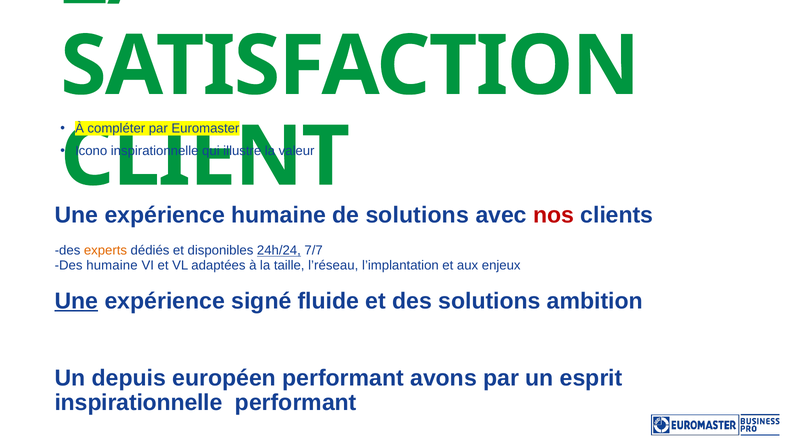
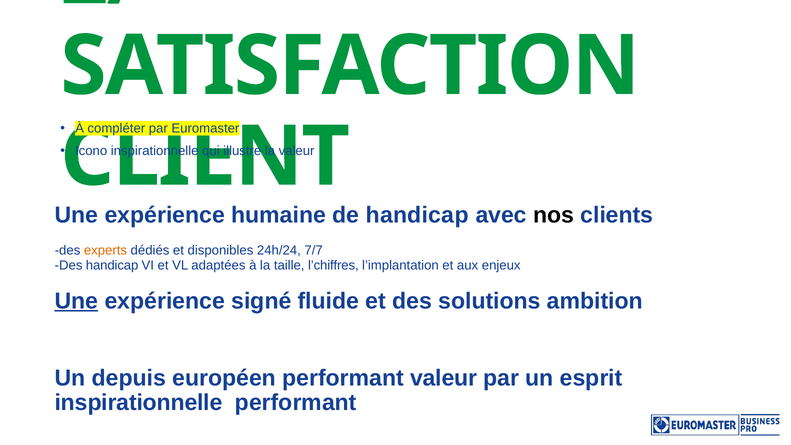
solutions: solutions -> handicap (417, 215)
nos colour: red -> black (554, 215)
24h/24 underline: present -> none (279, 251)
Des humaine: humaine -> handicap (112, 266)
l’réseau: l’réseau -> l’chiffres (333, 266)
performant avons: avons -> valeur (444, 378)
